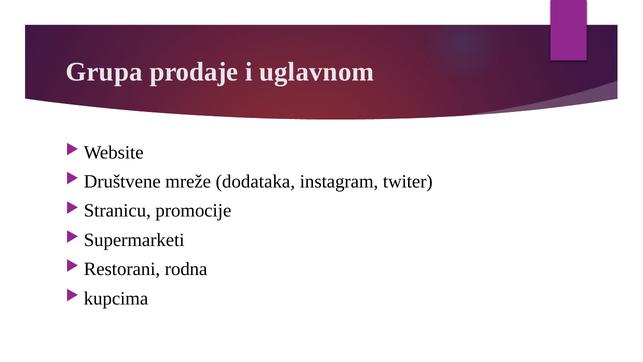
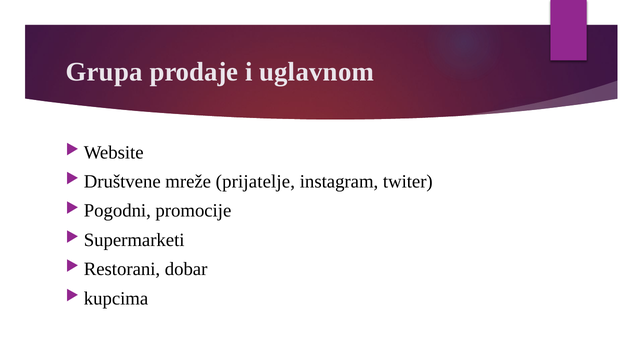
dodataka: dodataka -> prijatelje (255, 181)
Stranicu: Stranicu -> Pogodni (117, 211)
rodna: rodna -> dobar (186, 269)
